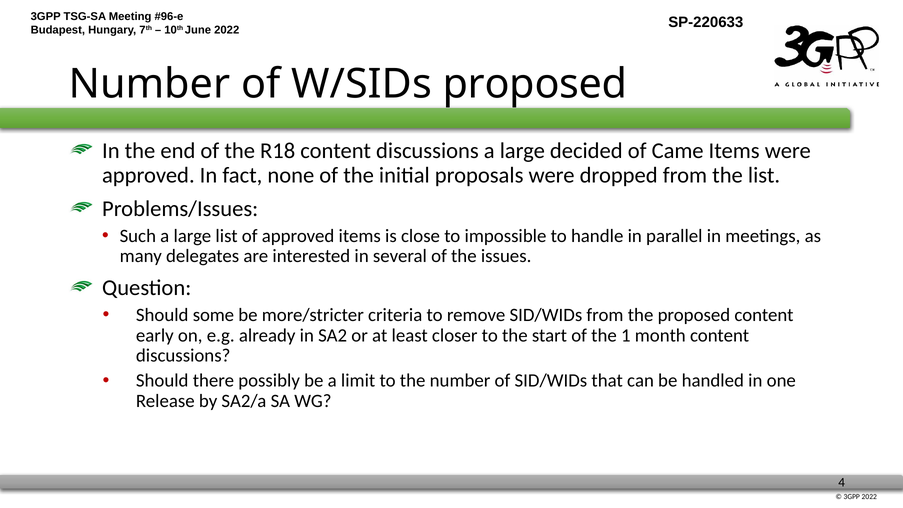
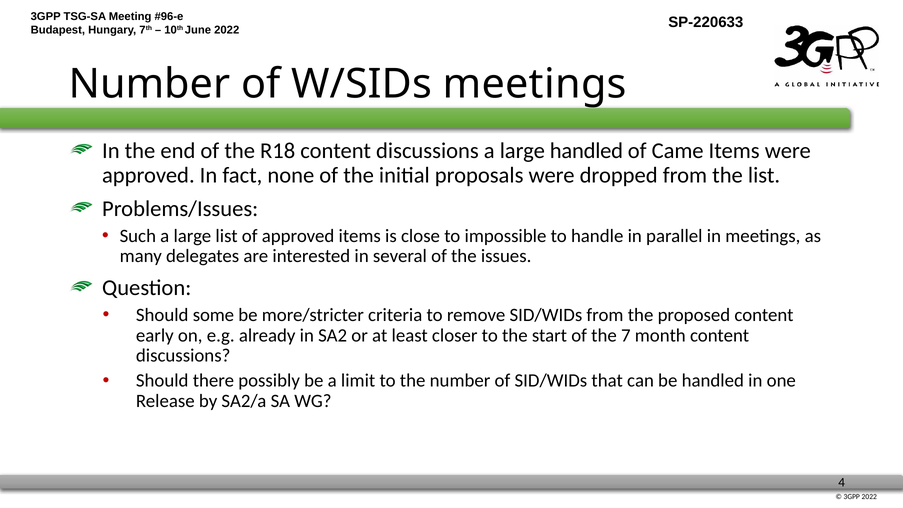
W/SIDs proposed: proposed -> meetings (535, 84)
large decided: decided -> handled (586, 151)
1: 1 -> 7 (626, 335)
